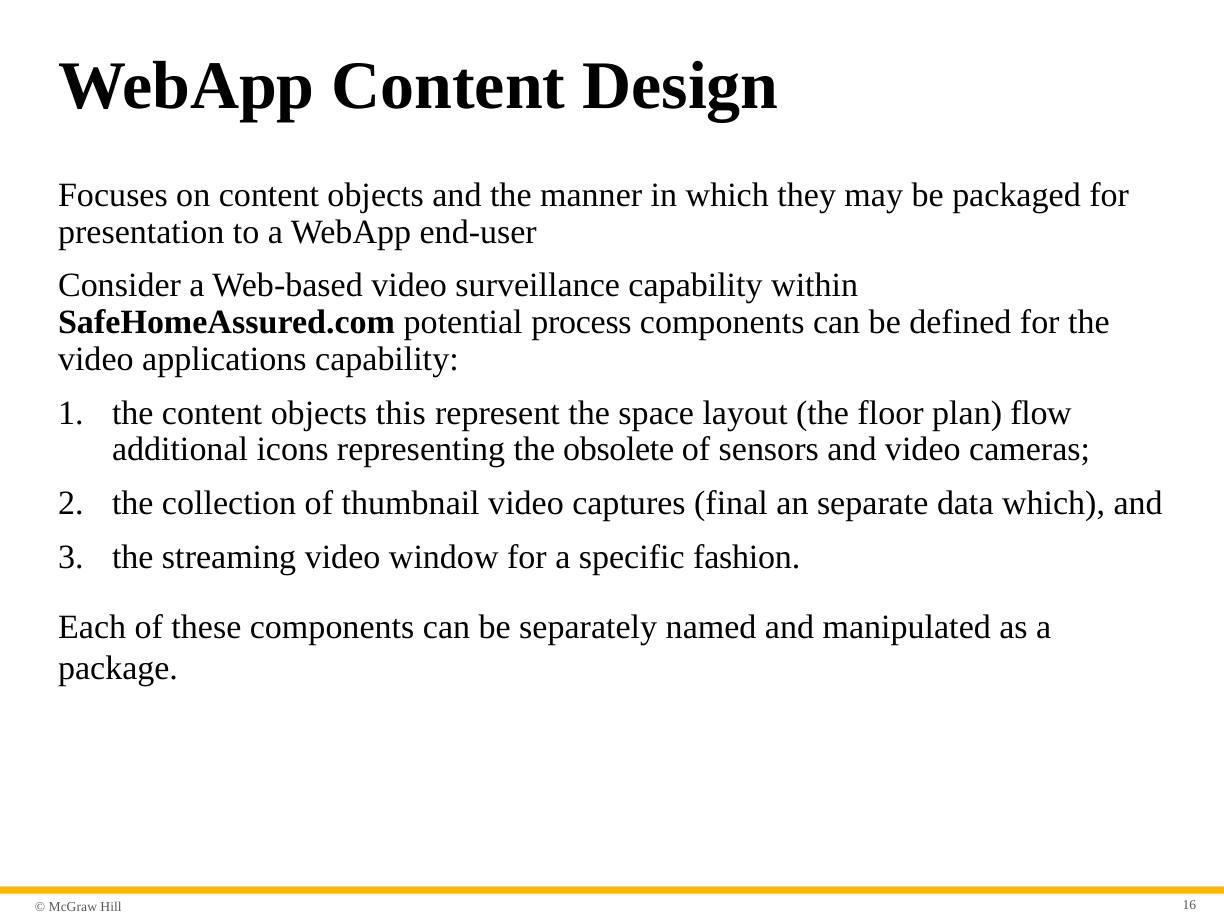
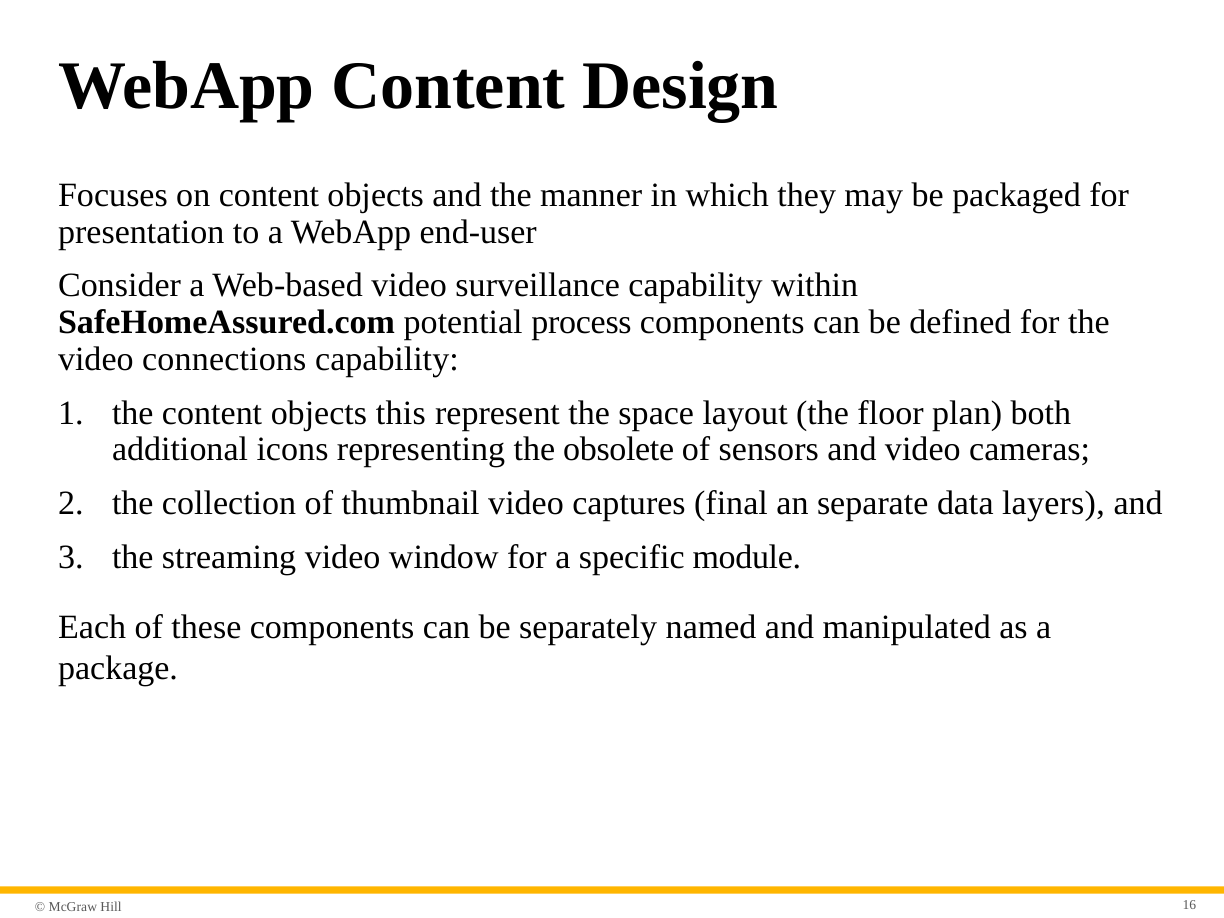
applications: applications -> connections (224, 359)
flow: flow -> both (1041, 413)
data which: which -> layers (1053, 503)
fashion: fashion -> module (747, 557)
